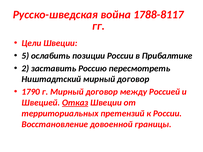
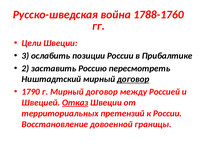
1788-8117: 1788-8117 -> 1788-1760 (159, 15)
5: 5 -> 3 (25, 56)
договор underline: none -> present (133, 79)
